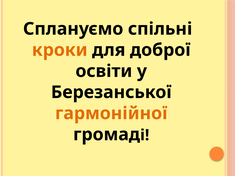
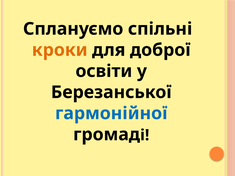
гармонійної colour: orange -> blue (111, 114)
